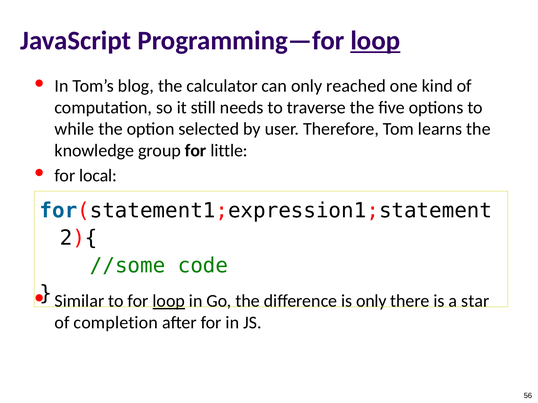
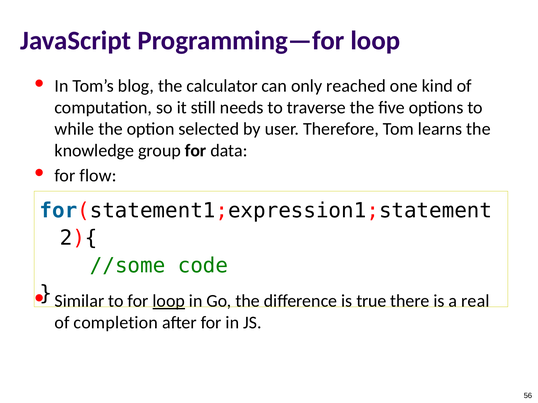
loop underline: present -> none (375, 41)
little: little -> data (229, 151)
local: local -> flow (98, 176)
is only: only -> true (371, 301)
star: star -> real (475, 301)
